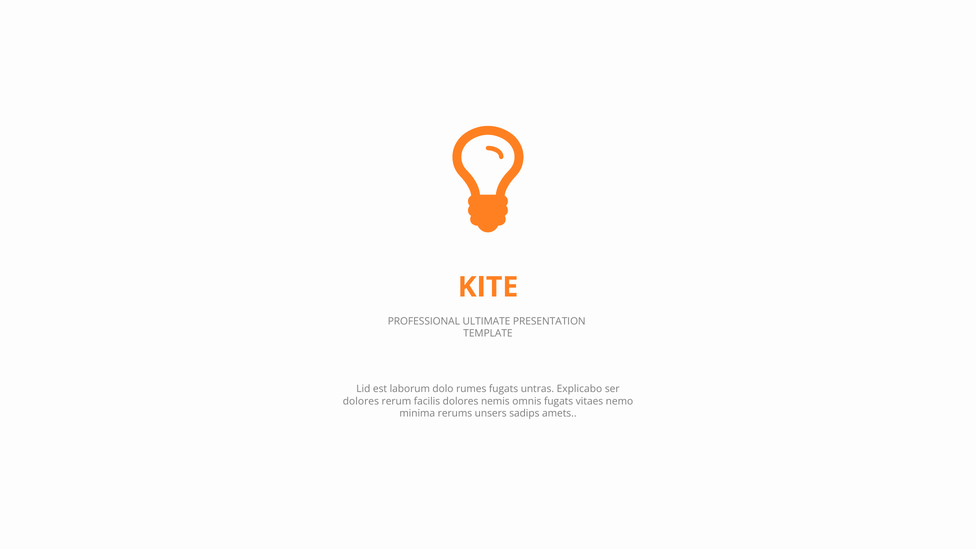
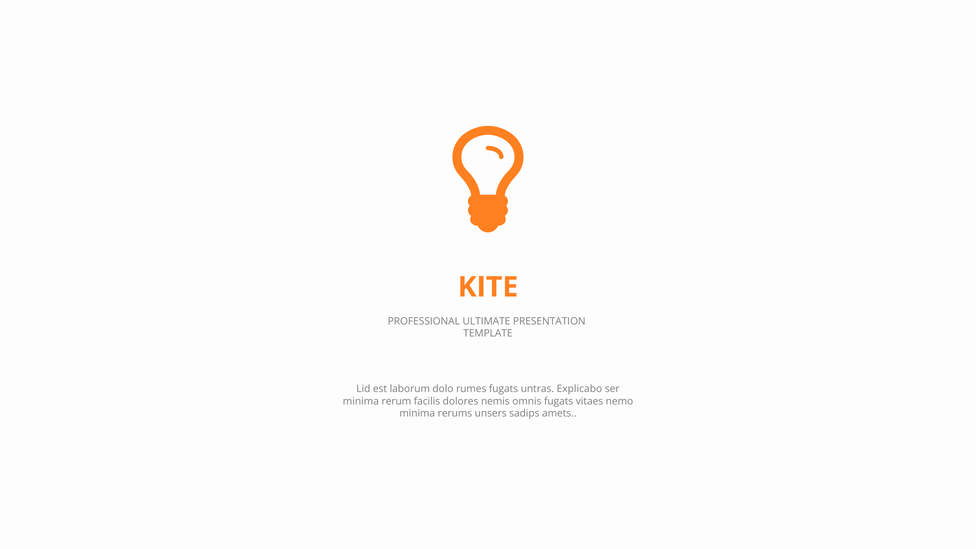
dolores: dolores -> minima (361, 401)
